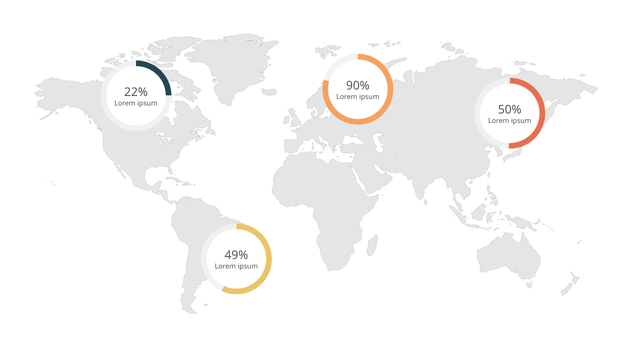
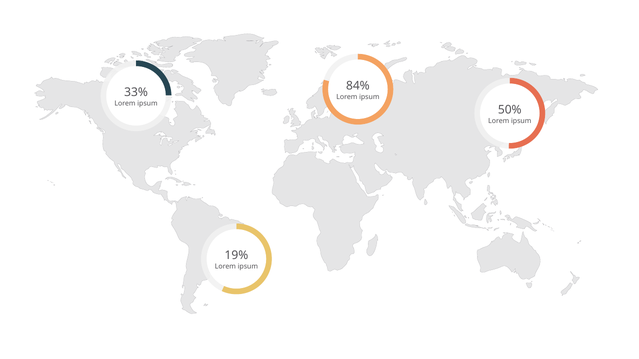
90%: 90% -> 84% (358, 86)
22%: 22% -> 33% (136, 93)
49%: 49% -> 19% (236, 256)
